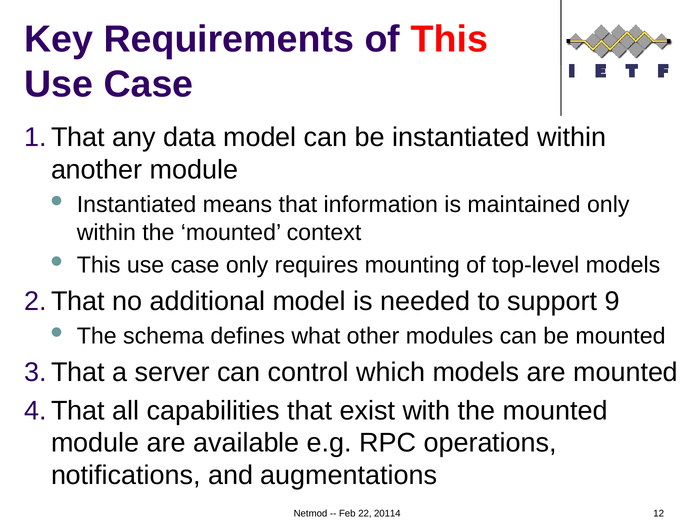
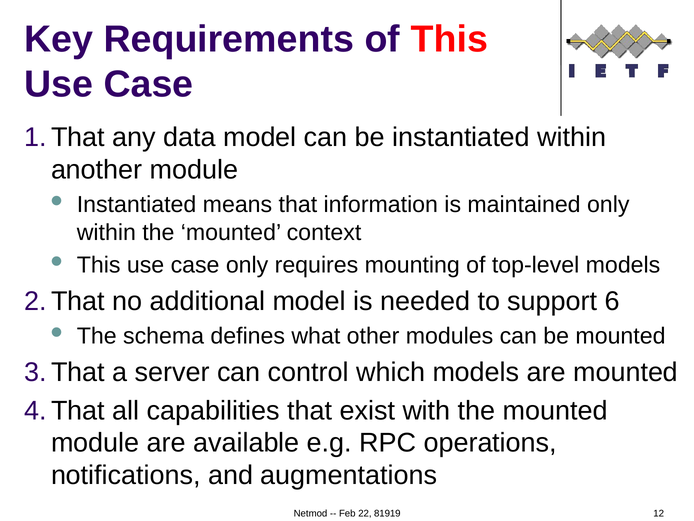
9: 9 -> 6 (612, 301)
20114: 20114 -> 81919 (387, 513)
